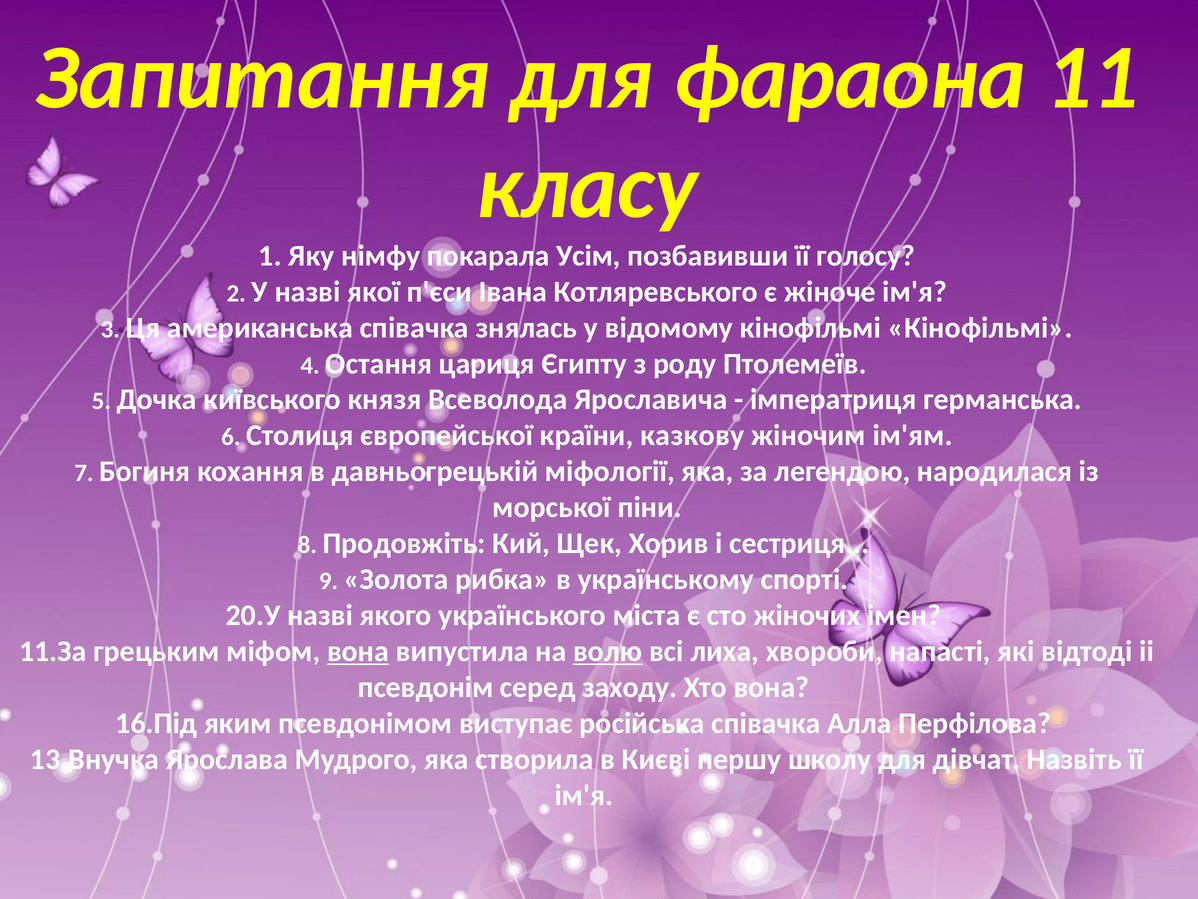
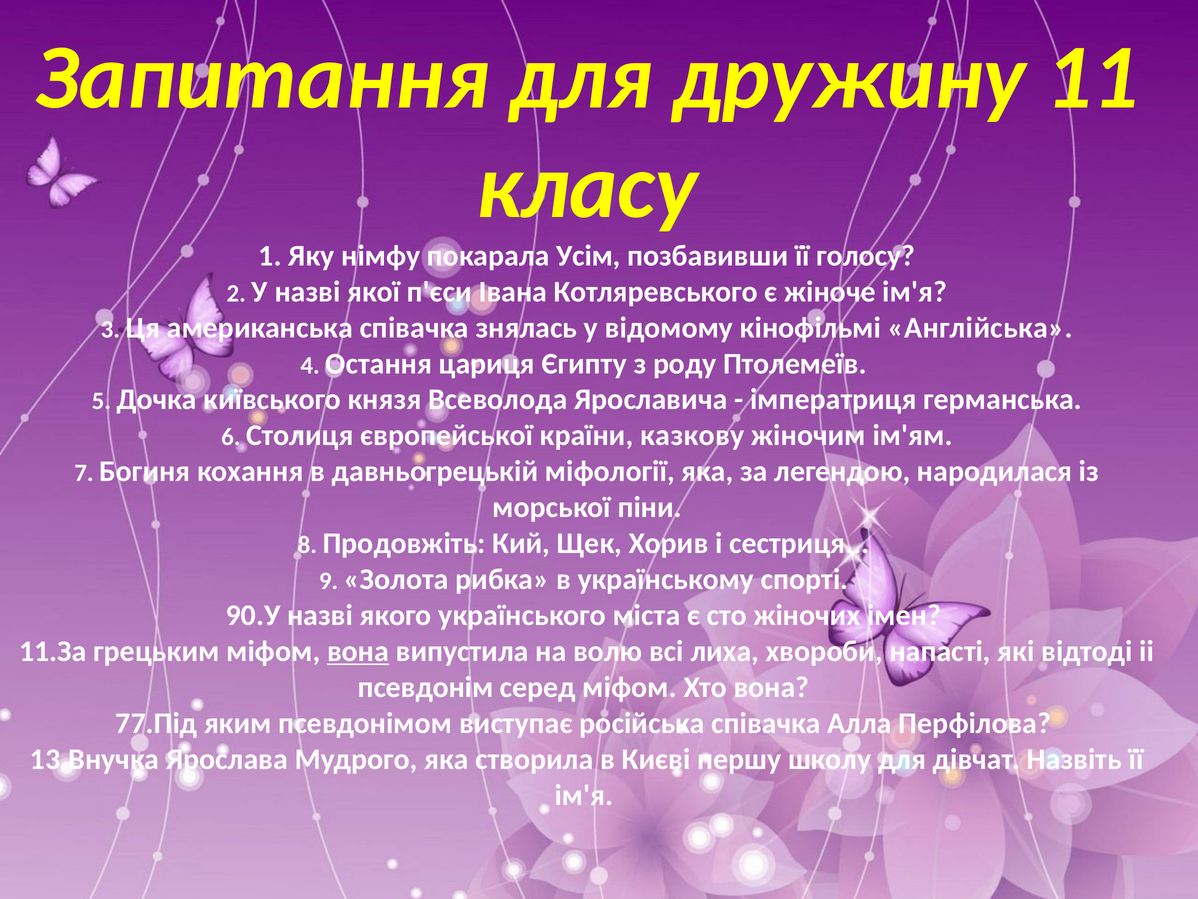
фараона: фараона -> дружину (850, 77)
кінофільмі Кінофільмі: Кінофільмі -> Англійська (980, 327)
20.У: 20.У -> 90.У (253, 615)
волю underline: present -> none (608, 651)
серед заходу: заходу -> міфом (630, 687)
16.Під: 16.Під -> 77.Під (156, 723)
